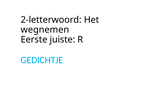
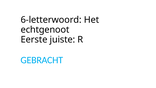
2-letterwoord: 2-letterwoord -> 6-letterwoord (51, 20)
wegnemen: wegnemen -> echtgenoot (45, 30)
GEDICHTJE: GEDICHTJE -> GEBRACHT (42, 60)
